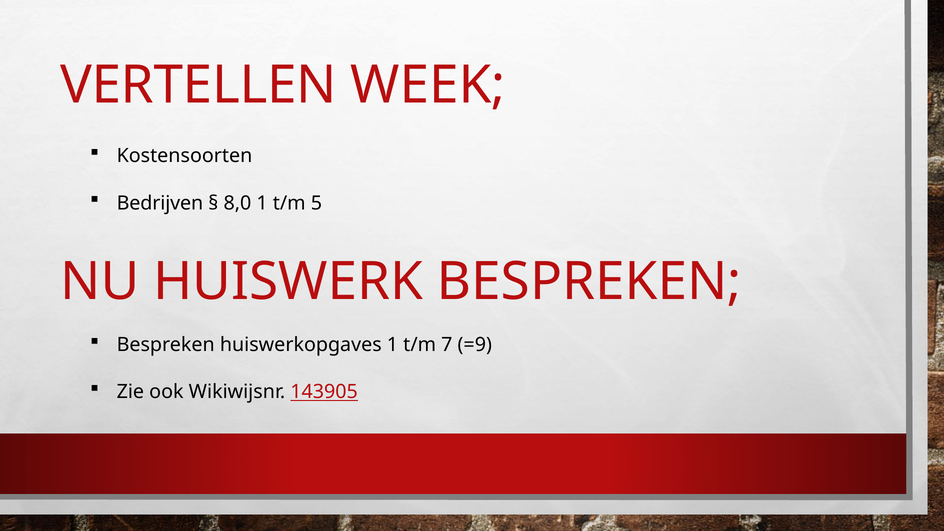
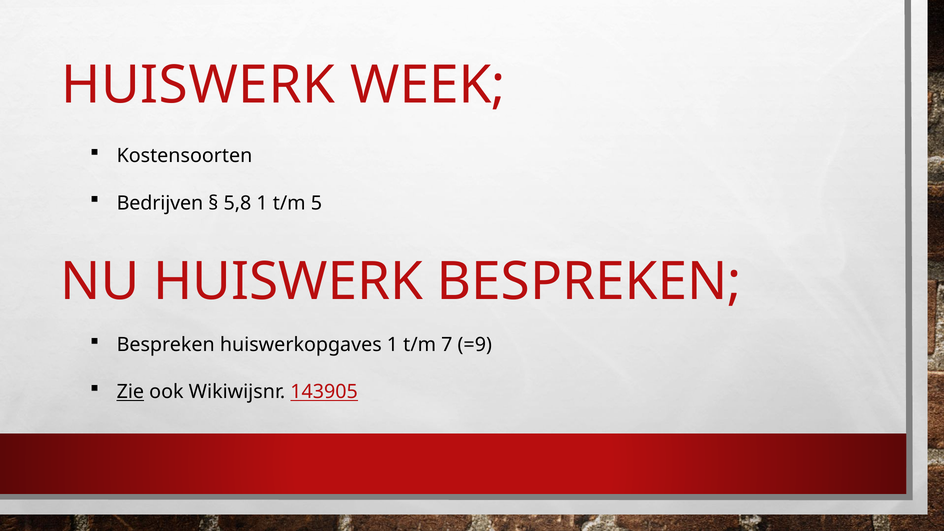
VERTELLEN: VERTELLEN -> HUISWERK (198, 85)
8,0: 8,0 -> 5,8 (237, 203)
Zie underline: none -> present (130, 392)
